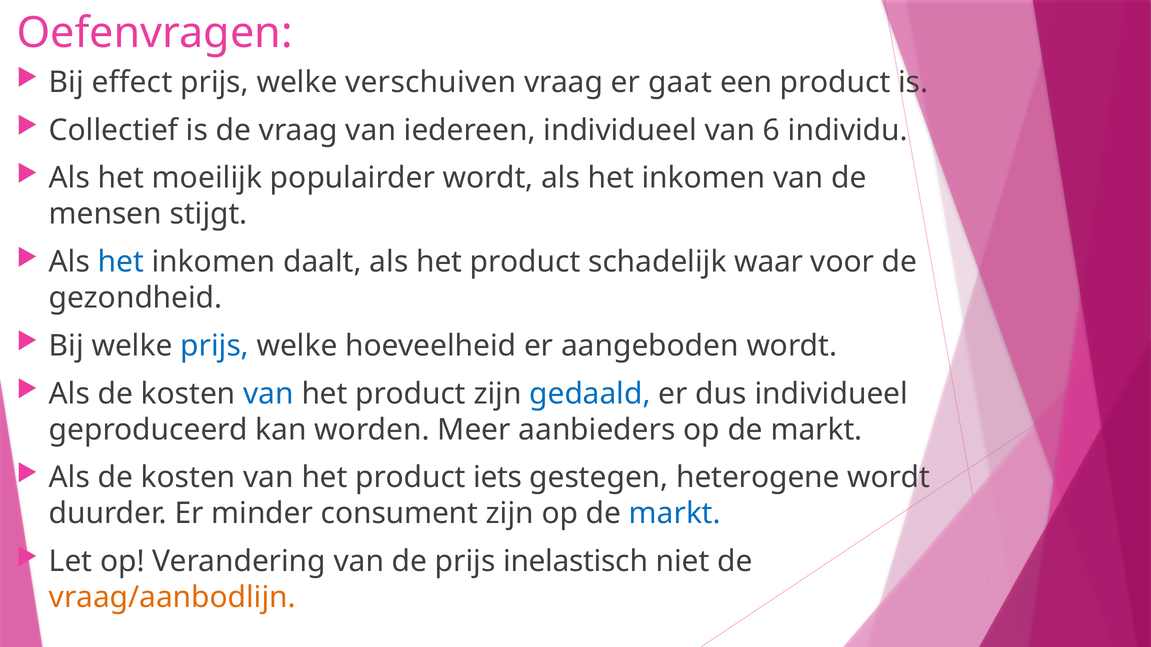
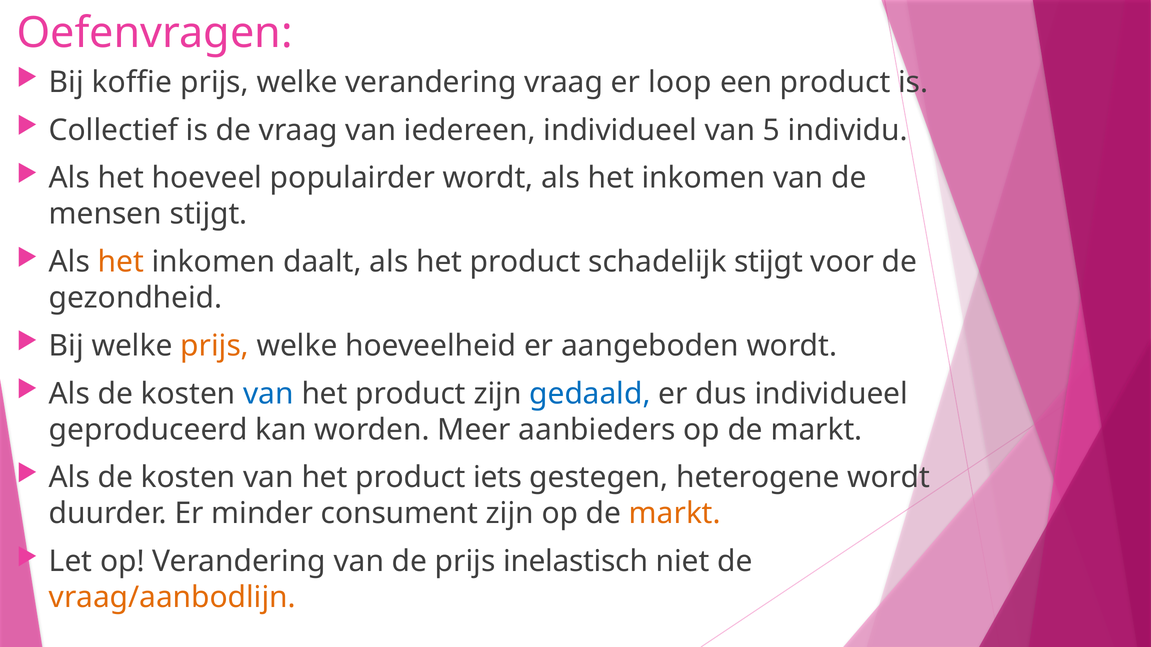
effect: effect -> koffie (132, 82)
welke verschuiven: verschuiven -> verandering (431, 82)
gaat: gaat -> loop (680, 82)
6: 6 -> 5 (771, 130)
moeilijk: moeilijk -> hoeveel (207, 178)
het colour: blue -> orange (121, 262)
schadelijk waar: waar -> stijgt (769, 262)
prijs colour: blue -> orange (215, 346)
markt colour: blue -> orange (675, 514)
